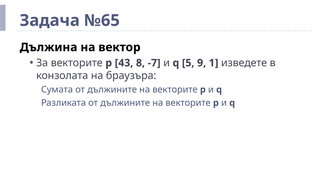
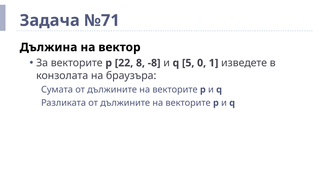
№65: №65 -> №71 (102, 21)
43: 43 -> 22 (124, 63)
-7: -7 -> -8 (154, 63)
9: 9 -> 0 (202, 63)
